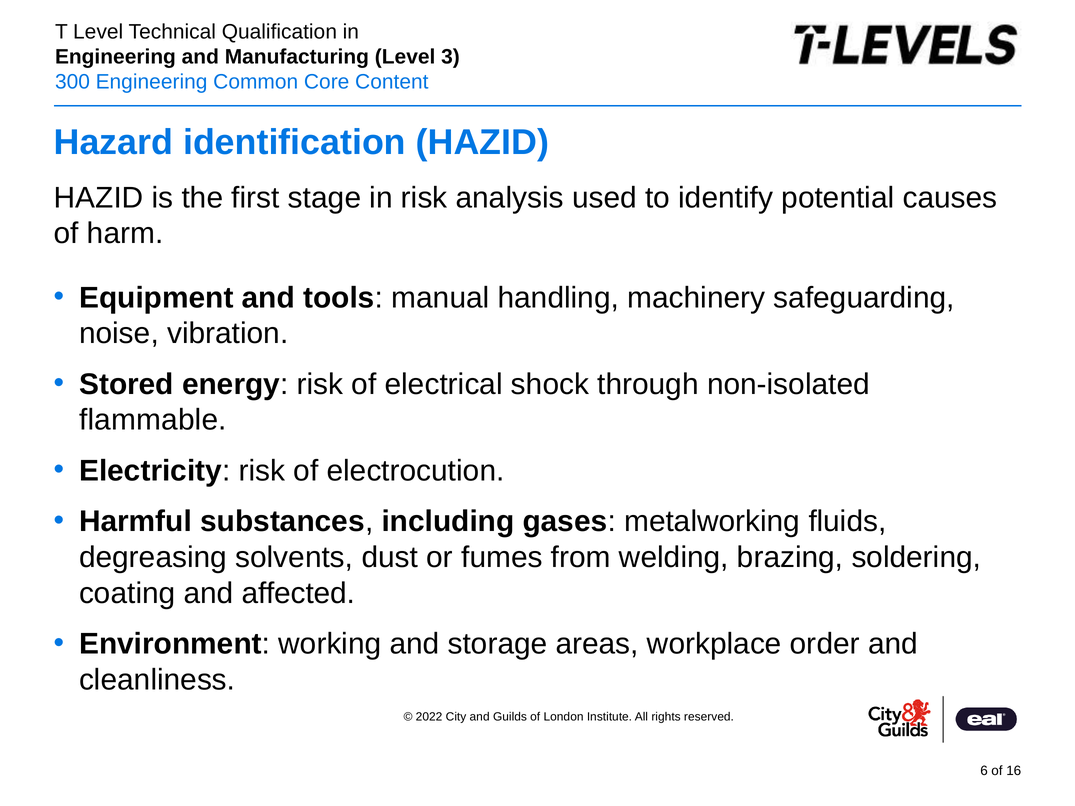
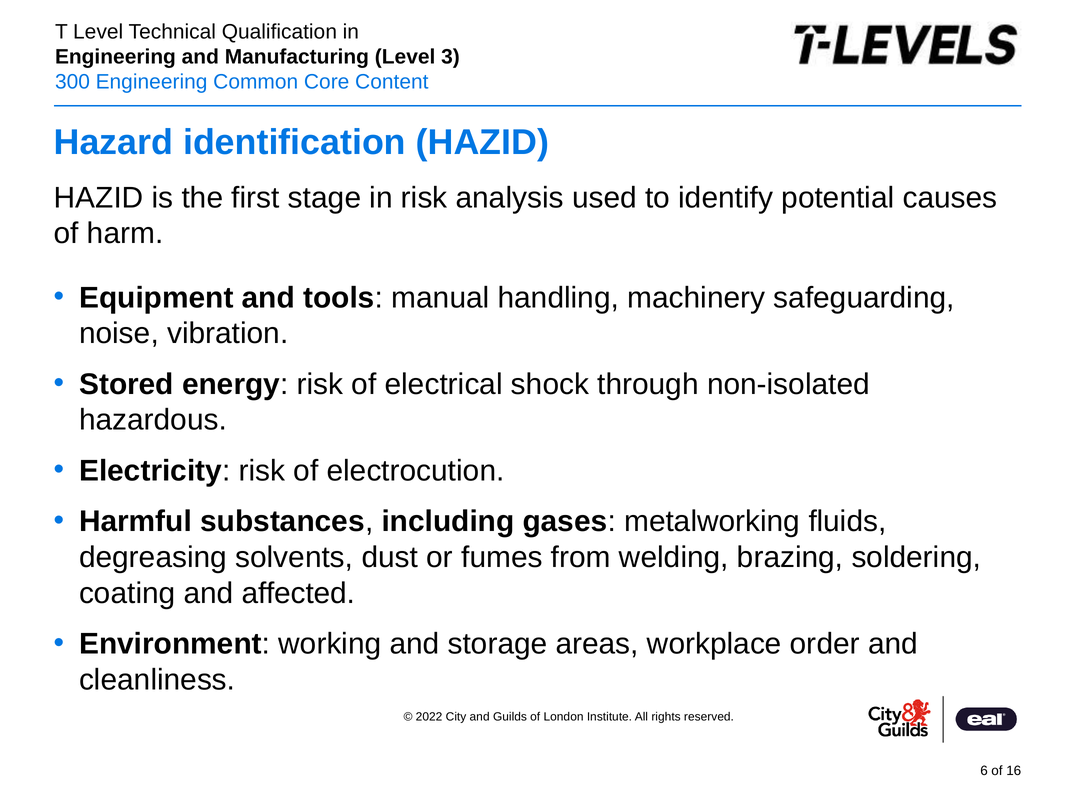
flammable: flammable -> hazardous (153, 420)
